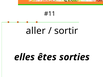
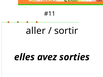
êtes: êtes -> avez (47, 57)
